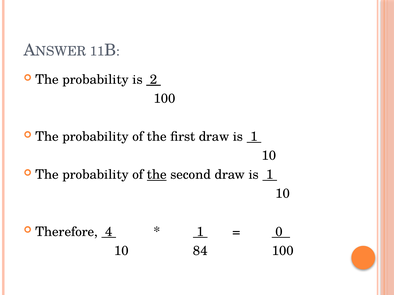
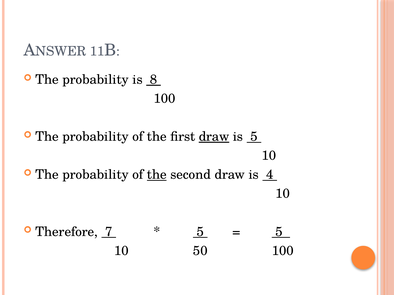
2: 2 -> 8 (154, 80)
draw underline: none -> present (214, 137)
1: 1 -> 5 (254, 137)
second draw is 1: 1 -> 4 (270, 175)
4: 4 -> 7 (109, 232)
1: 1 -> 5 (200, 232)
0: 0 -> 5 (279, 232)
84: 84 -> 50 (200, 251)
